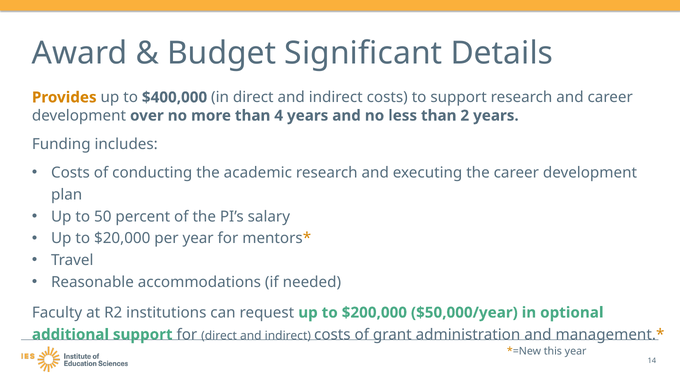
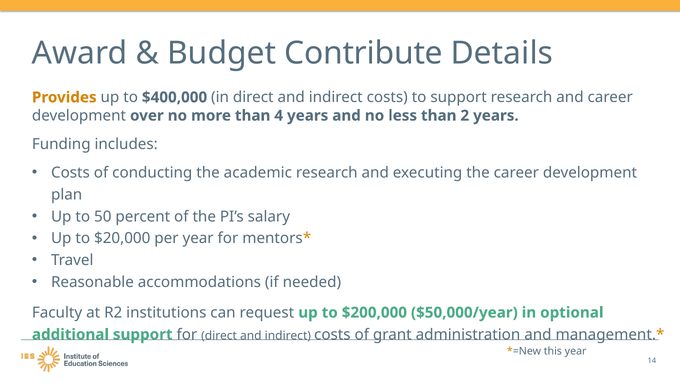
Significant: Significant -> Contribute (364, 53)
